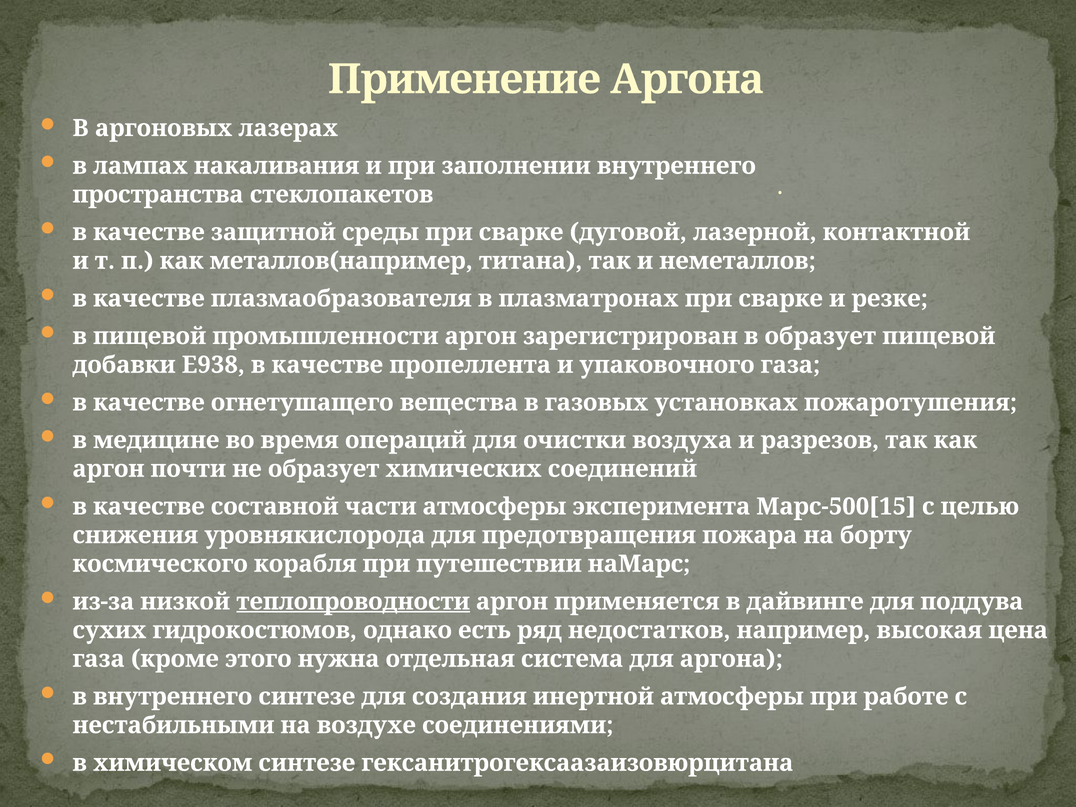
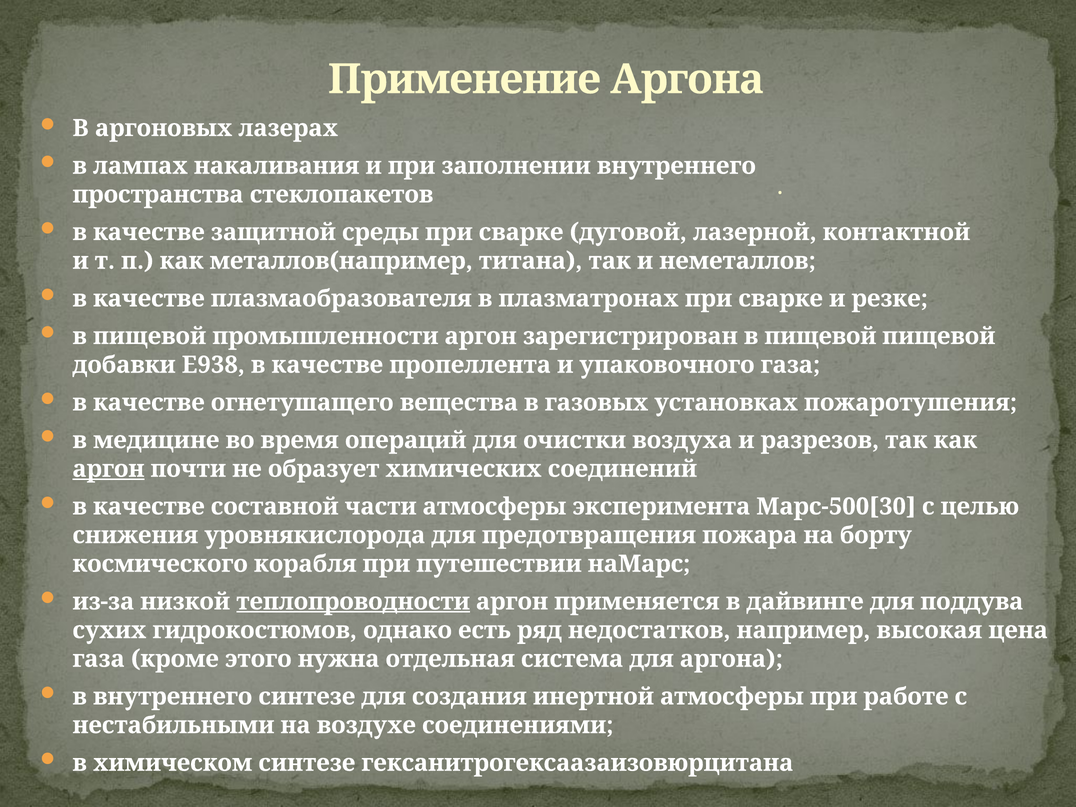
зарегистрирован в образует: образует -> пищевой (820, 336)
аргон underline: none -> present (109, 469)
Марс-500[15: Марс-500[15 -> Марс-500[30 (836, 507)
